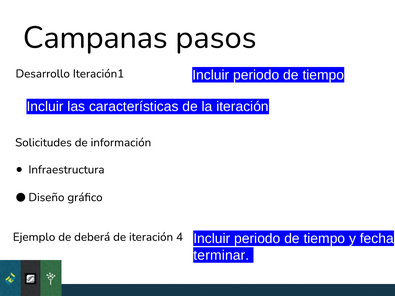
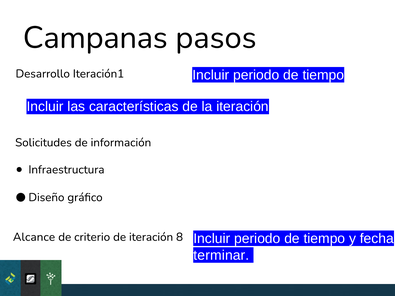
Ejemplo: Ejemplo -> Alcance (34, 237)
deberá: deberá -> criterio (92, 237)
4: 4 -> 8 (180, 237)
